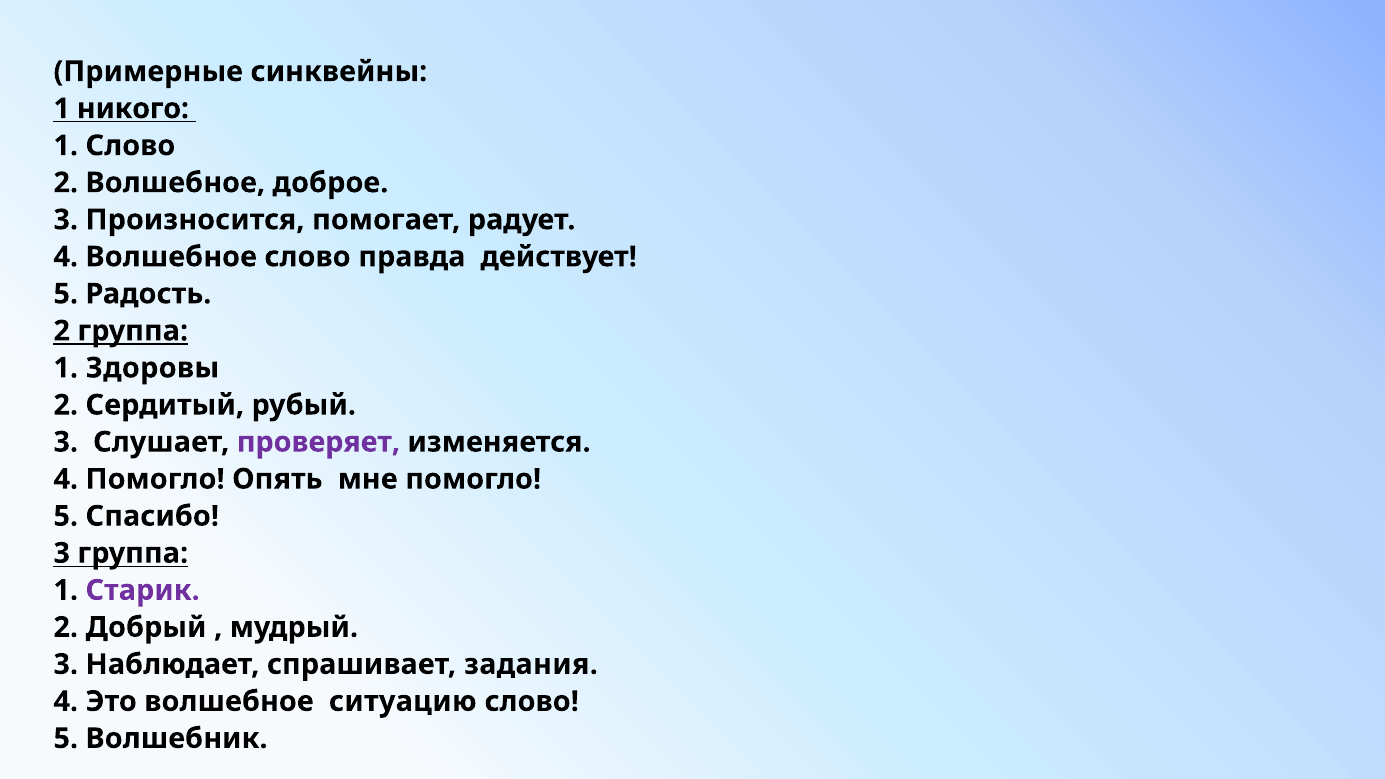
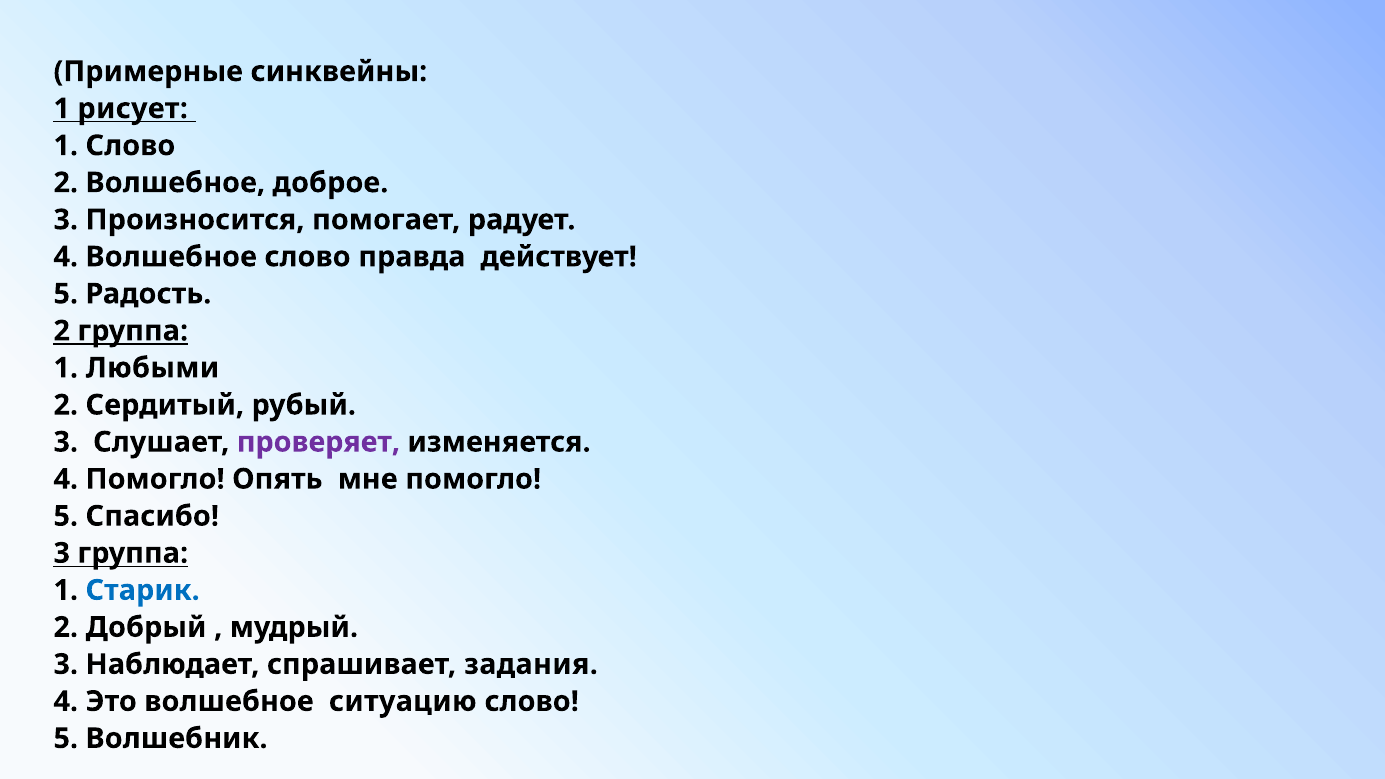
никого: никого -> рисует (133, 109)
Здоровы: Здоровы -> Любыми (152, 368)
Старик colour: purple -> blue (143, 590)
